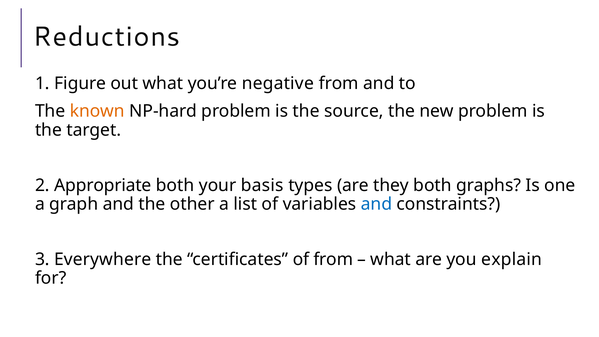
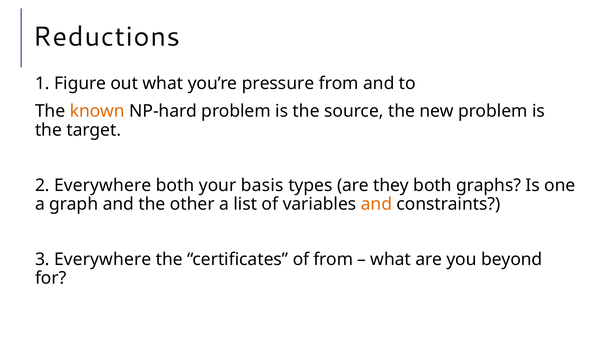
negative: negative -> pressure (278, 83)
2 Appropriate: Appropriate -> Everywhere (103, 185)
and colour: blue -> orange (376, 204)
explain: explain -> beyond (512, 259)
